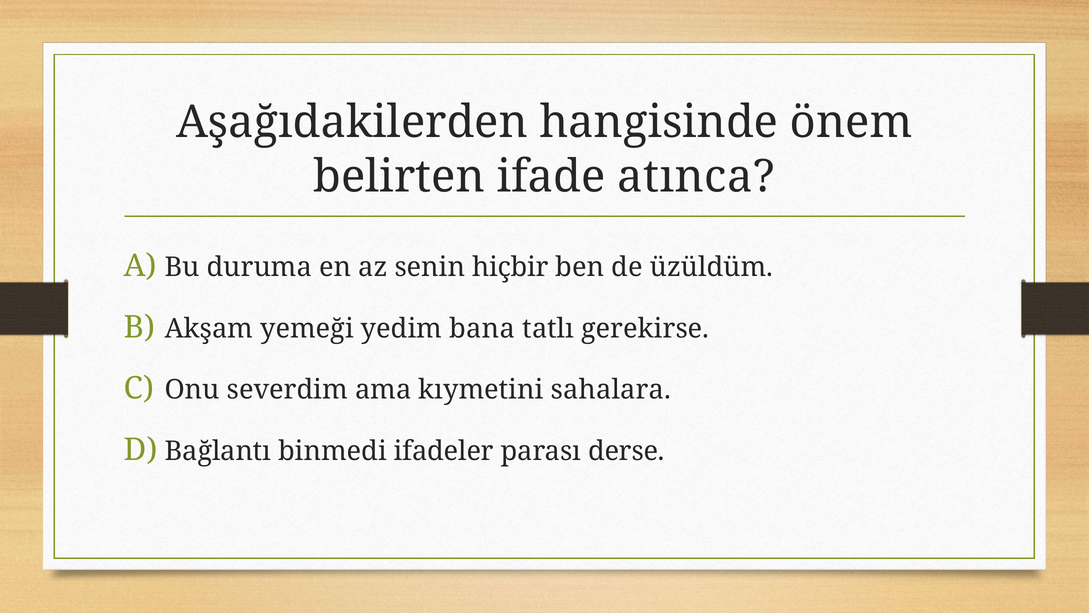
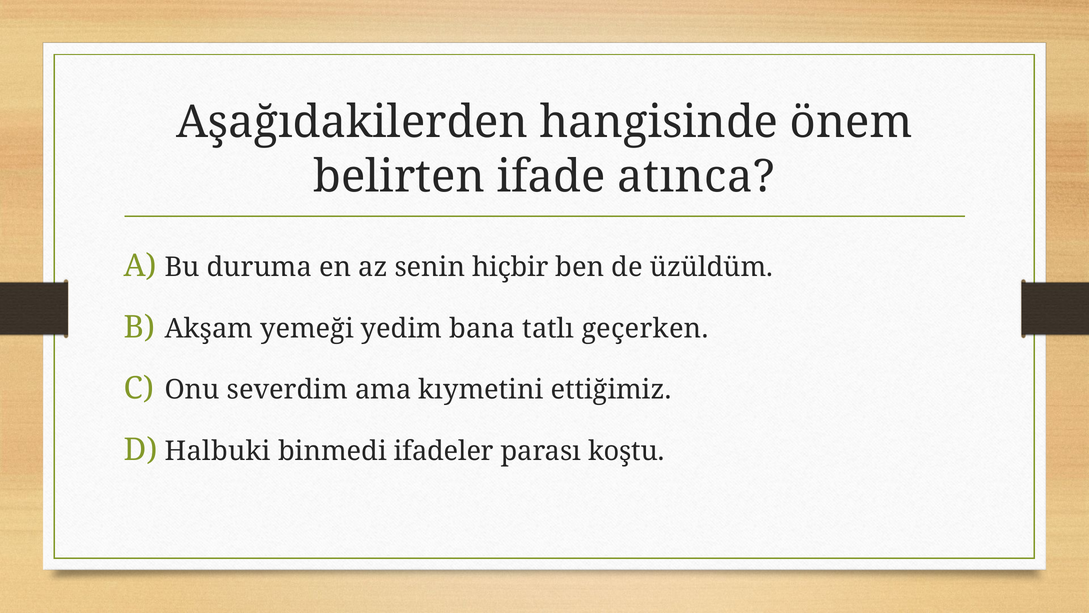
gerekirse: gerekirse -> geçerken (645, 328)
sahalara: sahalara -> ettiğimiz (611, 390)
Bağlantı: Bağlantı -> Halbuki (218, 451)
derse: derse -> koştu (626, 451)
